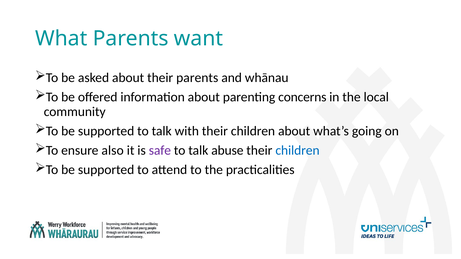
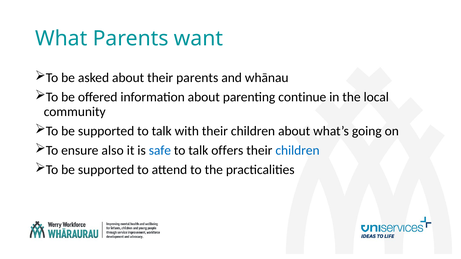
concerns: concerns -> continue (302, 97)
safe colour: purple -> blue (160, 150)
abuse: abuse -> offers (227, 150)
